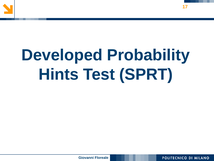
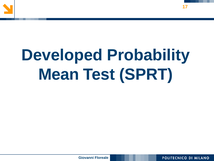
Hints: Hints -> Mean (59, 74)
